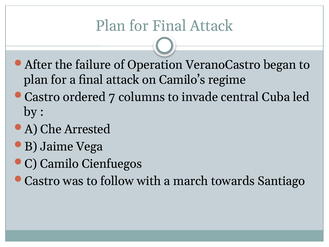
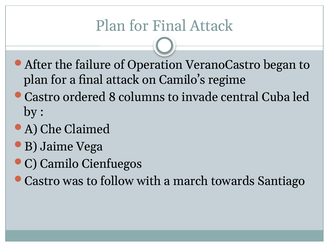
7: 7 -> 8 (112, 97)
Arrested: Arrested -> Claimed (87, 129)
